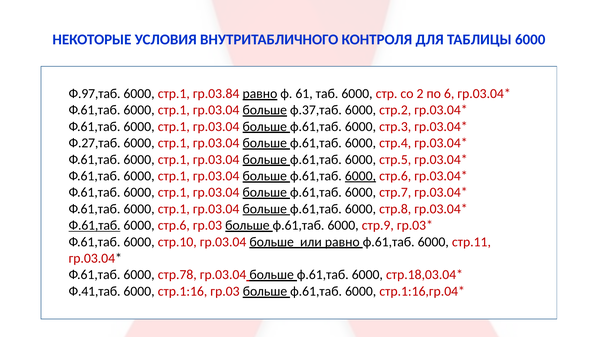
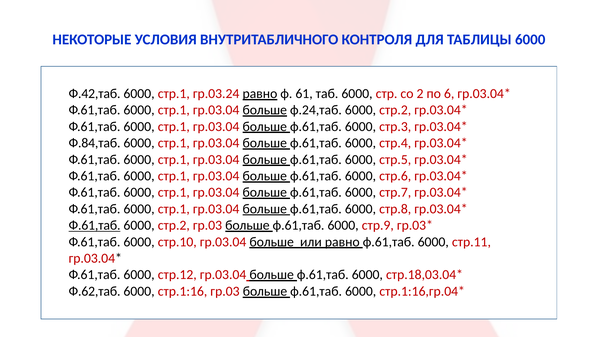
Ф.97,таб: Ф.97,таб -> Ф.42,таб (95, 93)
гр.03.84: гр.03.84 -> гр.03.24 (216, 93)
ф.37,таб: ф.37,таб -> ф.24,таб (316, 110)
Ф.27,таб: Ф.27,таб -> Ф.84,таб (95, 143)
6000 underline: present -> none (360, 176)
стр.6: стр.6 -> стр.2 (174, 225)
стр.78: стр.78 -> стр.12 (177, 274)
Ф.41,таб: Ф.41,таб -> Ф.62,таб (95, 291)
